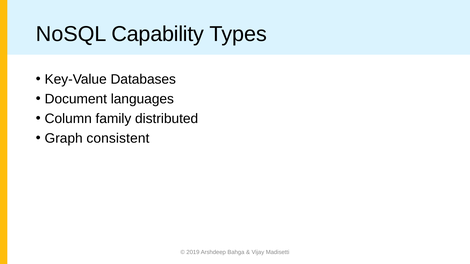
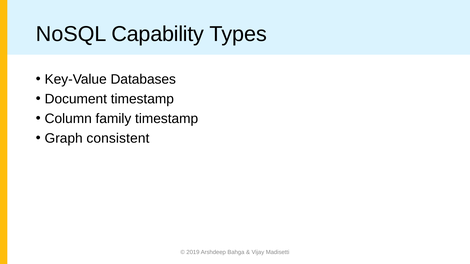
Document languages: languages -> timestamp (142, 99)
family distributed: distributed -> timestamp (167, 119)
